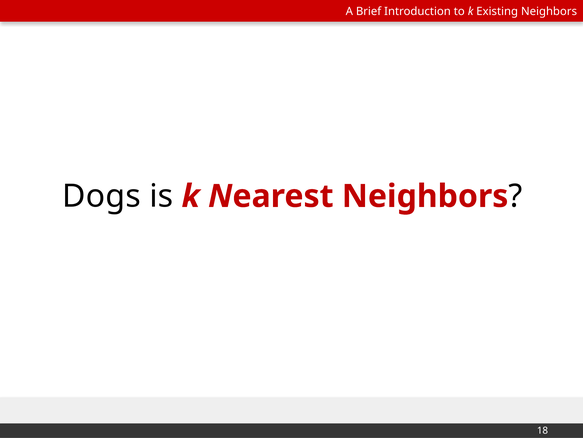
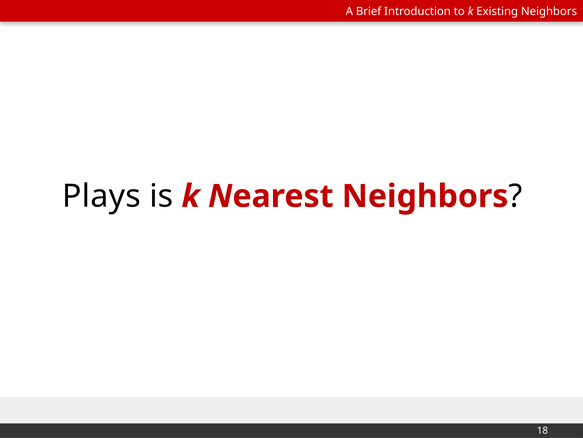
Dogs: Dogs -> Plays (102, 196)
